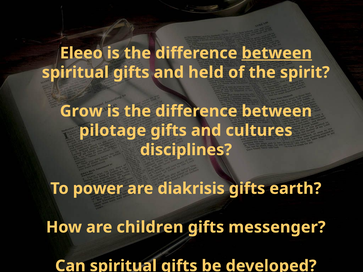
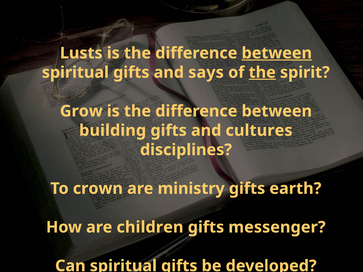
Eleeo: Eleeo -> Lusts (81, 53)
held: held -> says (206, 72)
the underline: none -> present (262, 72)
pilotage: pilotage -> building (113, 131)
power: power -> crown (98, 189)
diakrisis: diakrisis -> ministry (191, 189)
